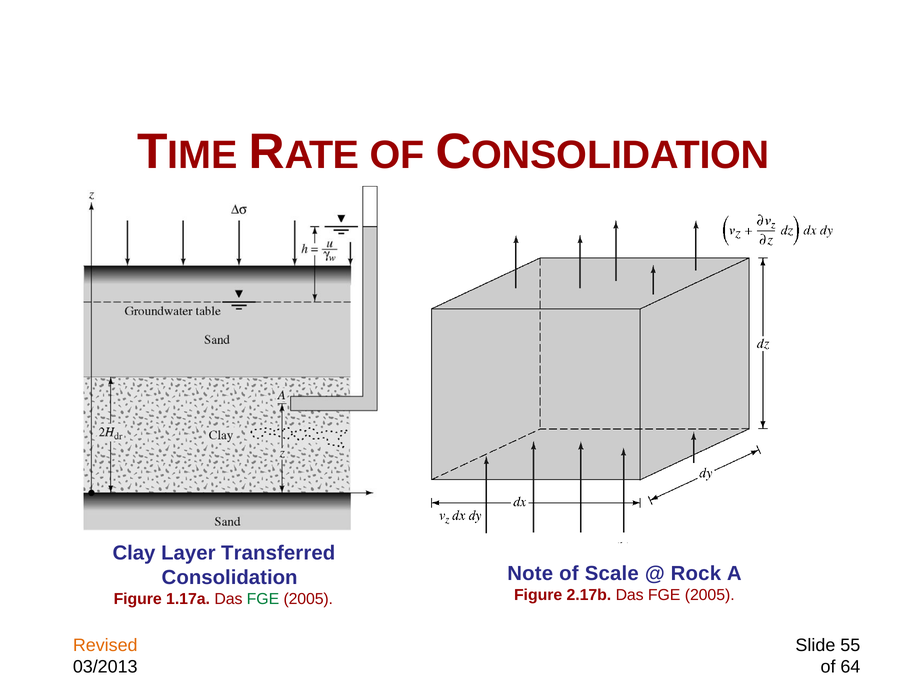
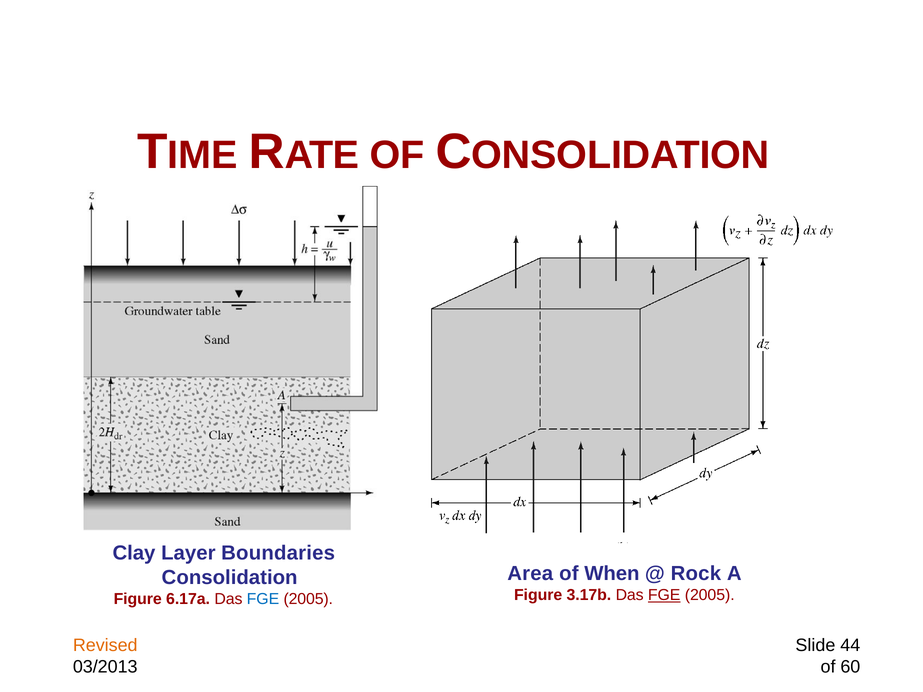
Transferred: Transferred -> Boundaries (278, 553)
Note: Note -> Area (530, 574)
Scale: Scale -> When (612, 574)
2.17b: 2.17b -> 3.17b (589, 595)
FGE underline: none -> present (664, 595)
1.17a: 1.17a -> 6.17a (188, 599)
FGE colour: green -> blue (263, 599)
55: 55 -> 44 (850, 645)
64: 64 -> 60 (850, 667)
